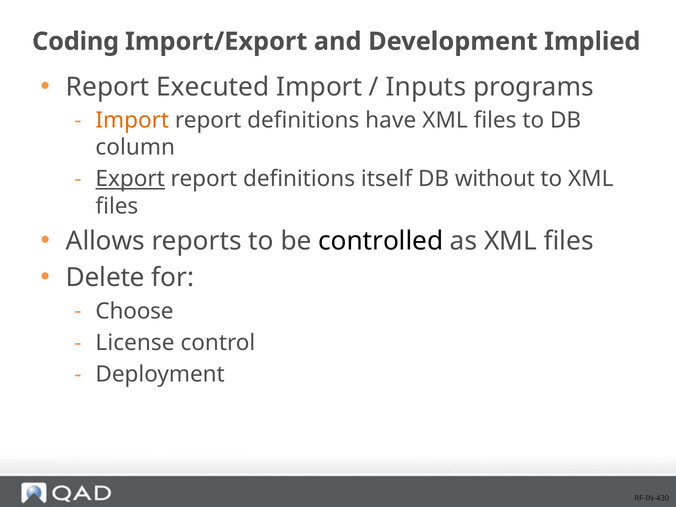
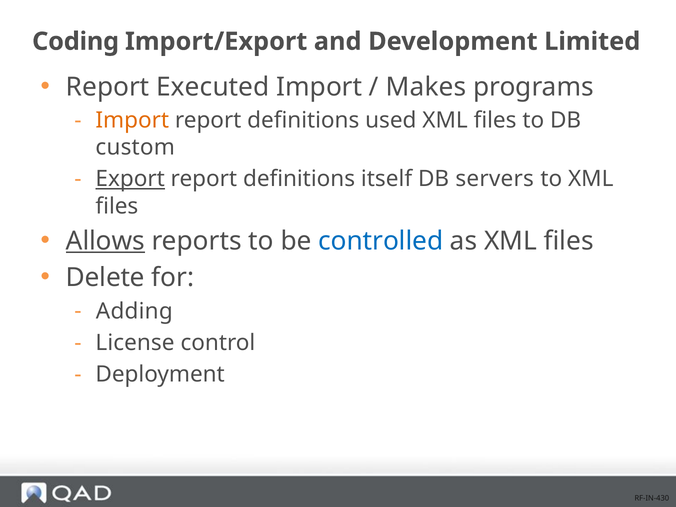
Implied: Implied -> Limited (592, 41)
Inputs: Inputs -> Makes (426, 87)
have: have -> used (391, 120)
column: column -> custom (135, 148)
without: without -> servers (495, 179)
Allows underline: none -> present (105, 241)
controlled colour: black -> blue (381, 241)
Choose: Choose -> Adding (134, 311)
